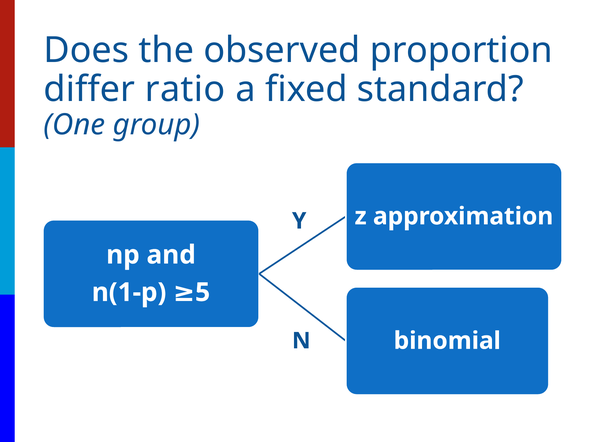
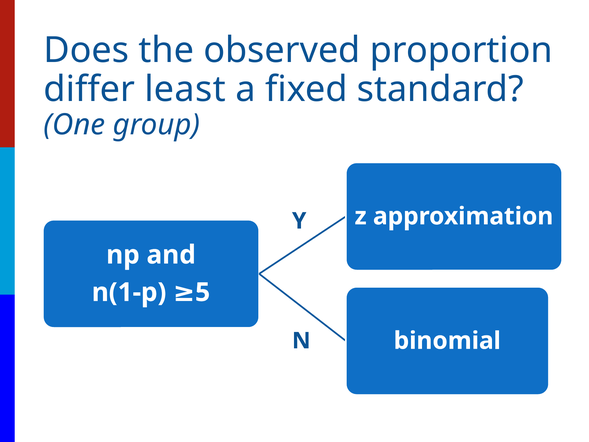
ratio: ratio -> least (185, 89)
